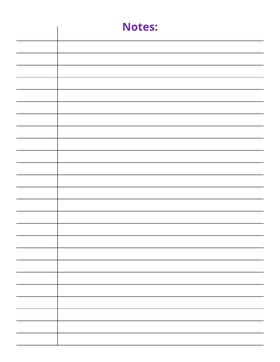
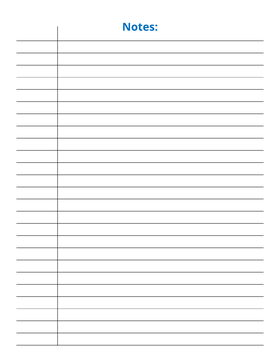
Notes colour: purple -> blue (140, 27)
